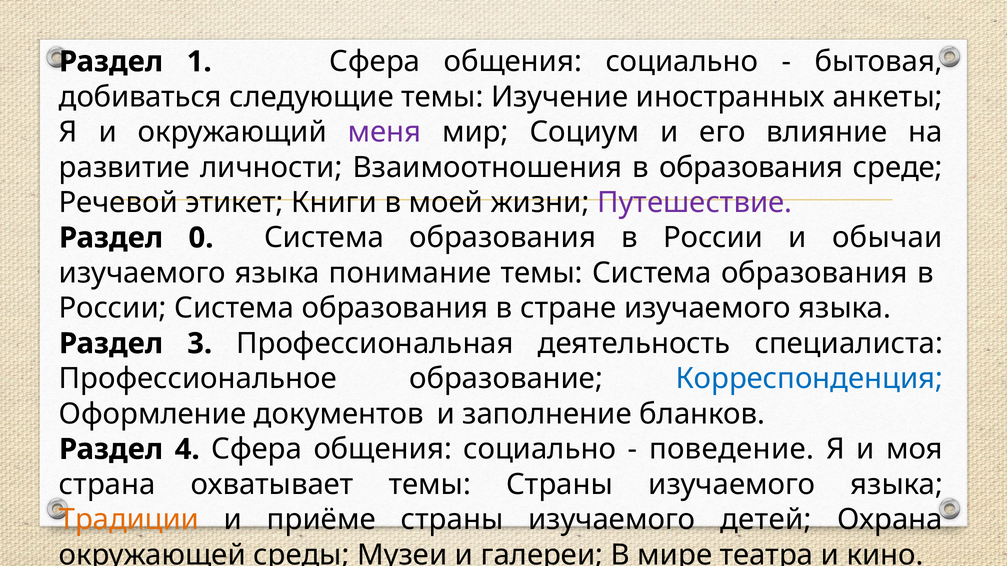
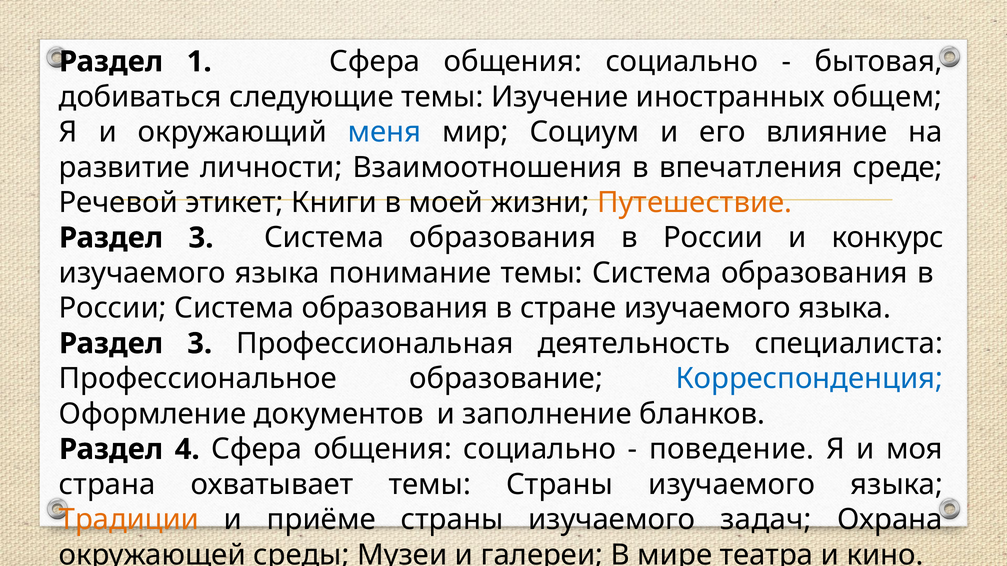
анкеты: анкеты -> общем (888, 97)
меня colour: purple -> blue (385, 132)
в образования: образования -> впечатления (751, 167)
Путешествие colour: purple -> orange (695, 203)
0: 0 -> 3 (201, 238)
обычаи: обычаи -> конкурс (888, 238)
детей: детей -> задач (766, 520)
